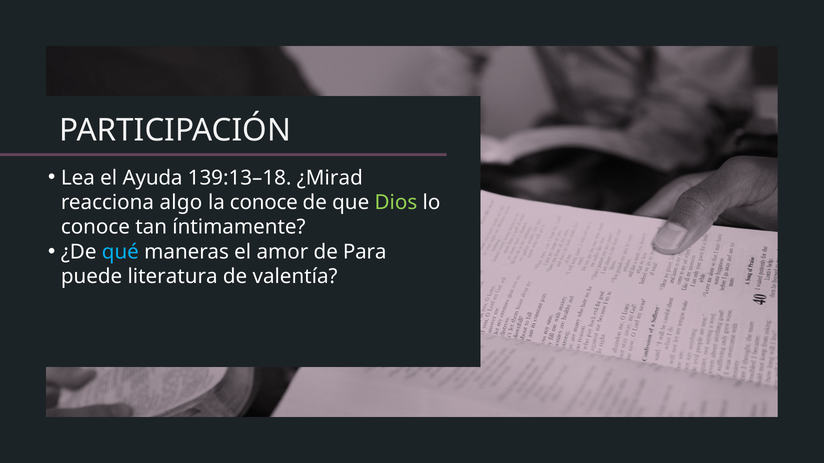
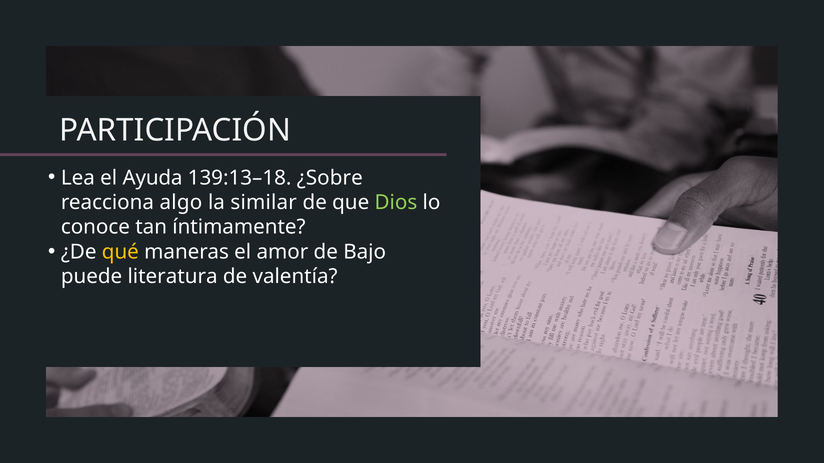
¿Mirad: ¿Mirad -> ¿Sobre (330, 178)
la conoce: conoce -> similar (264, 203)
qué colour: light blue -> yellow (120, 252)
Para: Para -> Bajo (365, 252)
